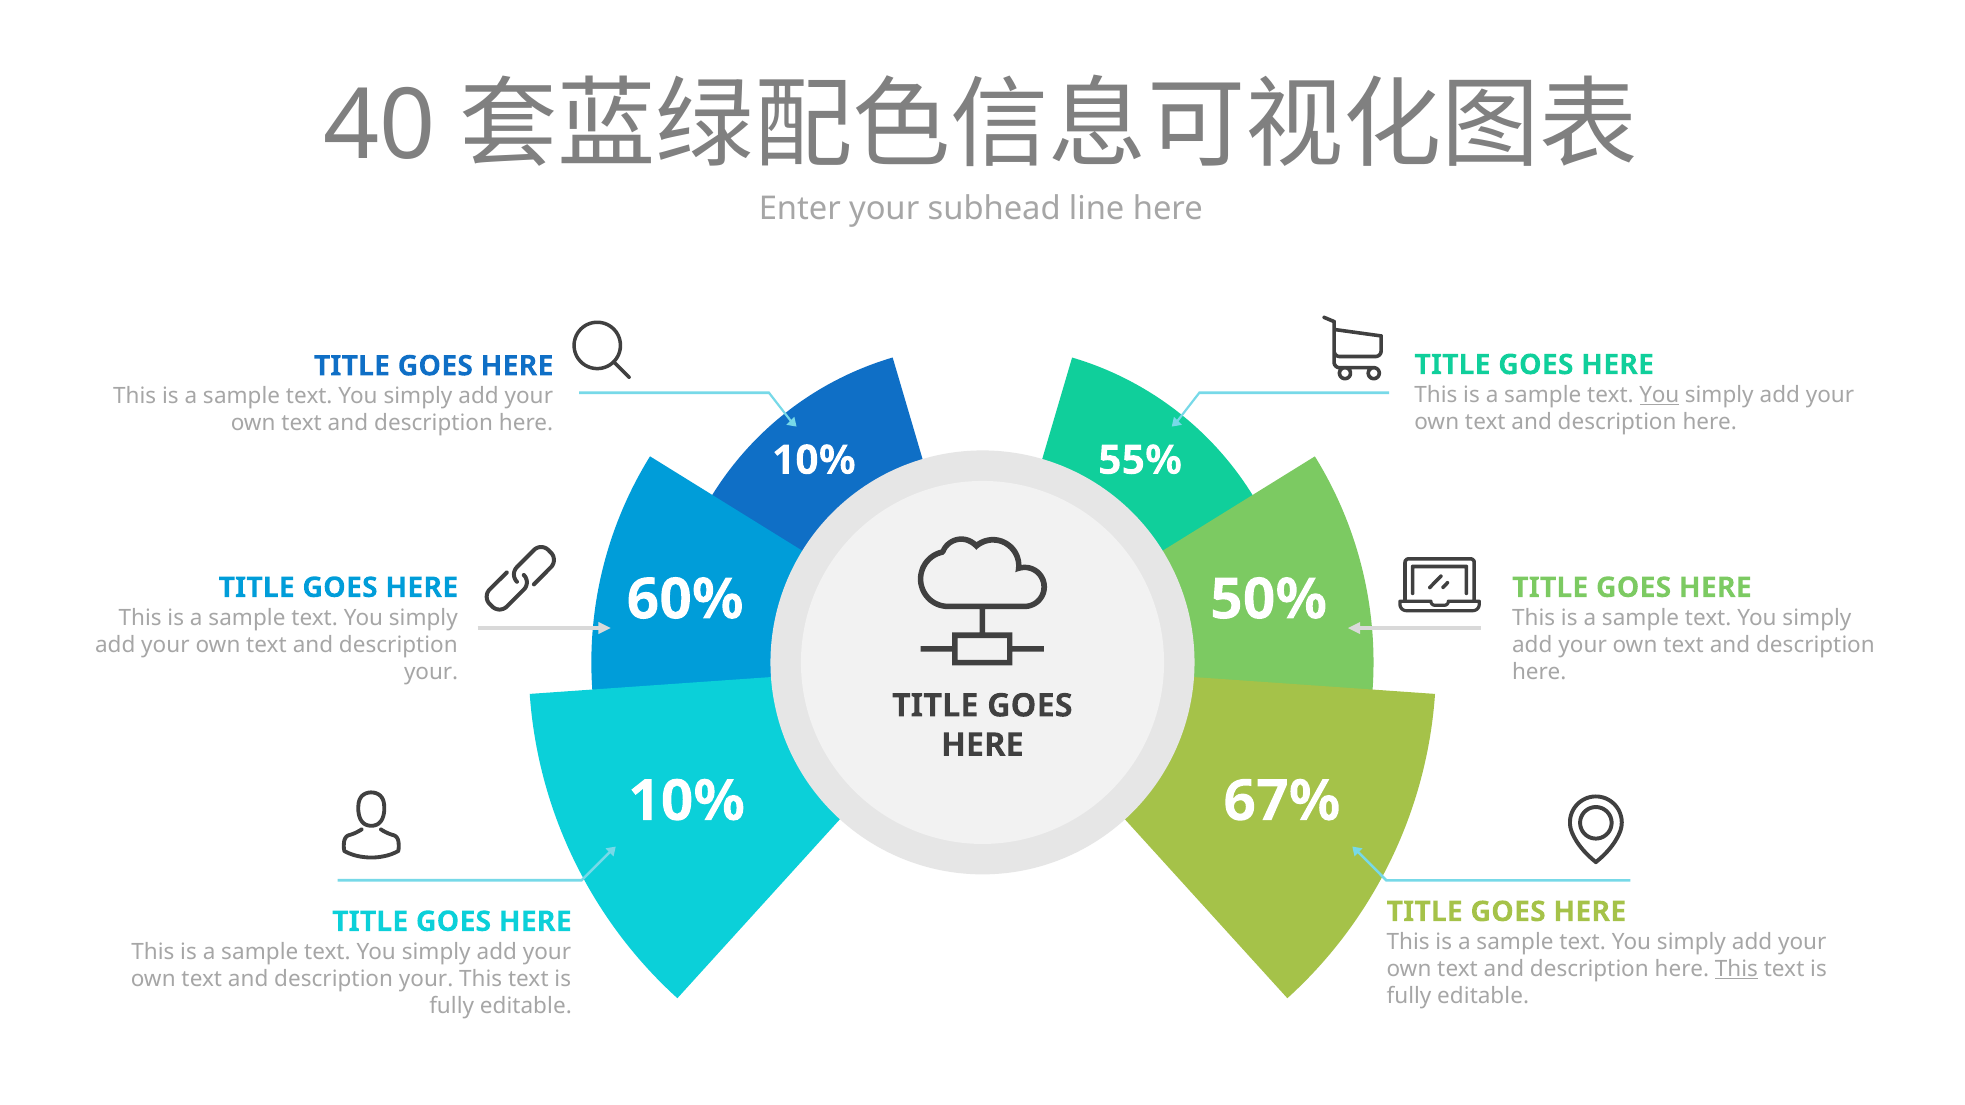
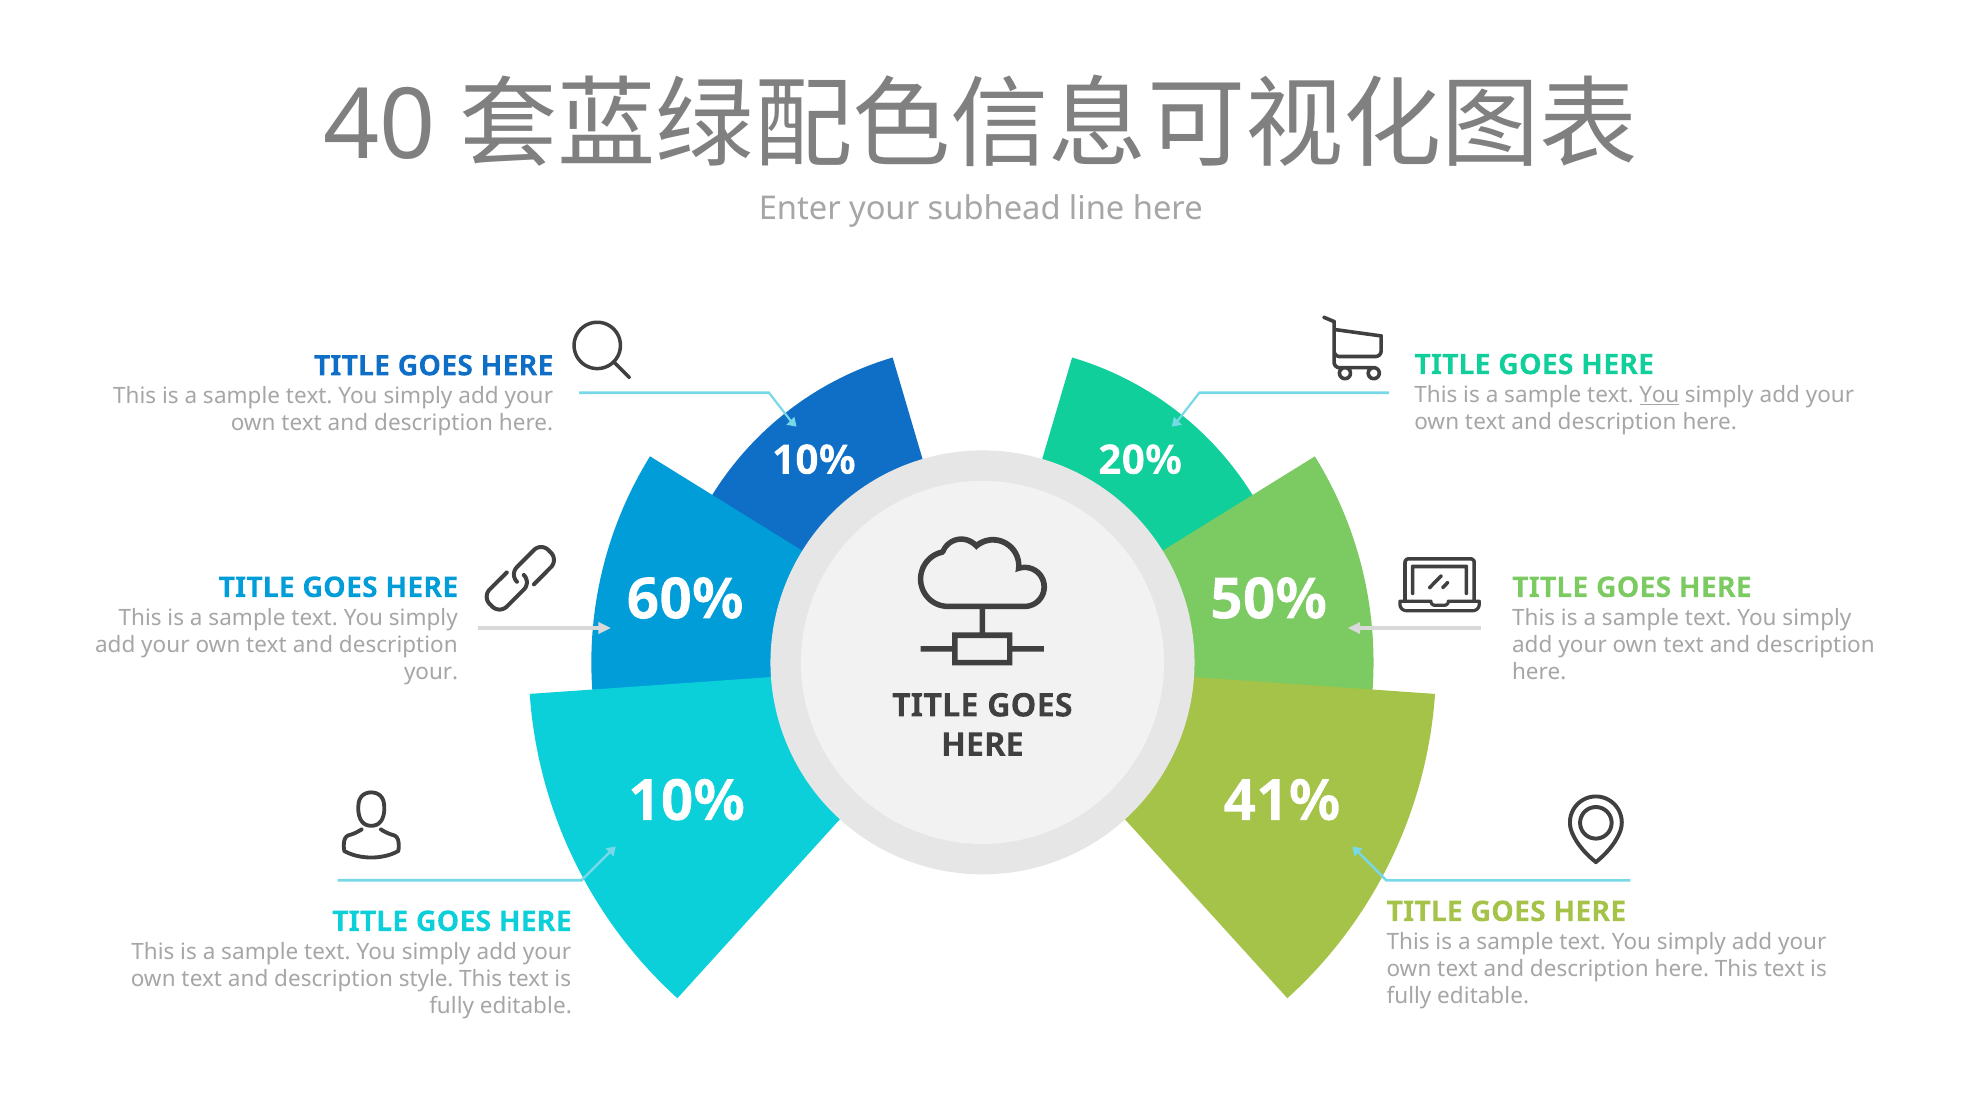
55%: 55% -> 20% (1140, 460)
67%: 67% -> 41% (1282, 801)
This underline: present -> none (1736, 969)
your: your -> style (426, 979)
